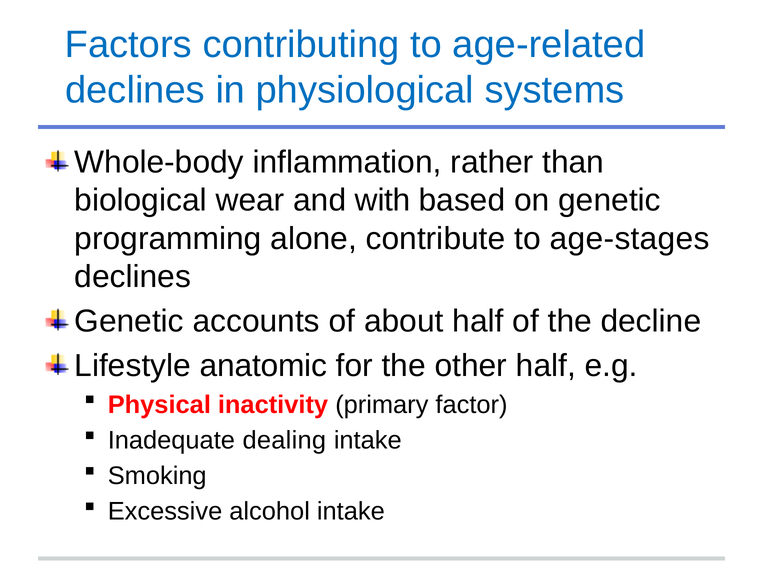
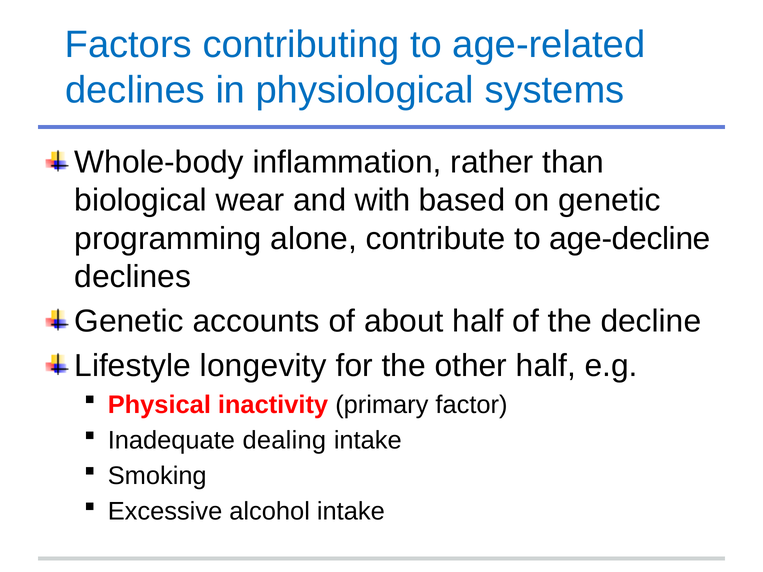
age-stages: age-stages -> age-decline (630, 239)
anatomic: anatomic -> longevity (263, 366)
